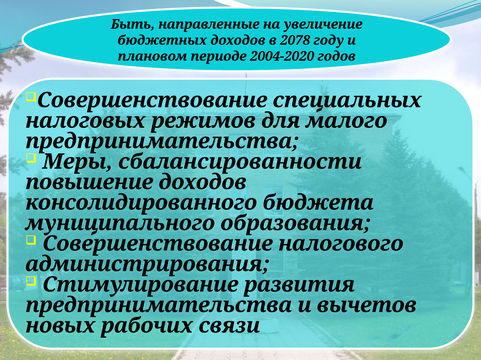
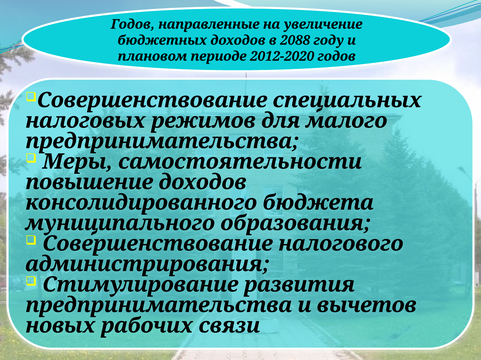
Быть: Быть -> Годов (133, 24)
2078: 2078 -> 2088 (295, 40)
2004-2020: 2004-2020 -> 2012-2020 (282, 56)
сбалансированности: сбалансированности -> самостоятельности (240, 162)
